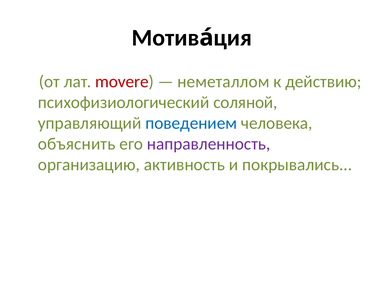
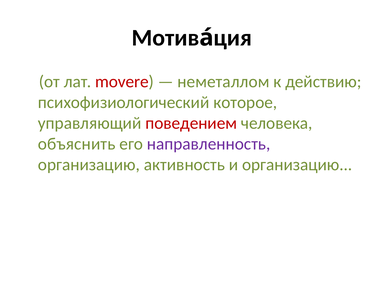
соляной: соляной -> которое (245, 102)
поведением colour: blue -> red (191, 123)
и покрывались: покрывались -> организацию (297, 165)
